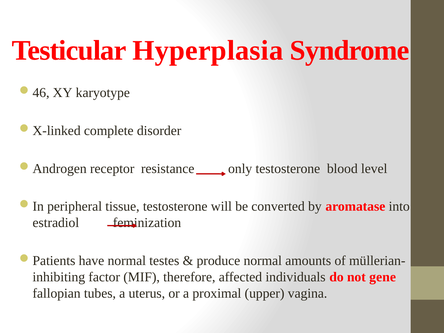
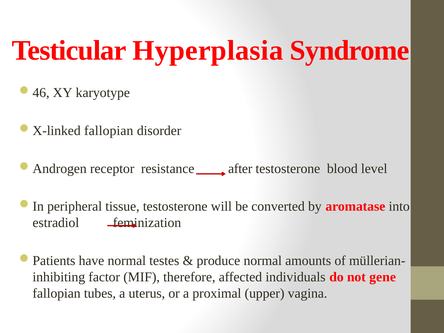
complete: complete -> fallopian (109, 131)
only: only -> after (240, 169)
